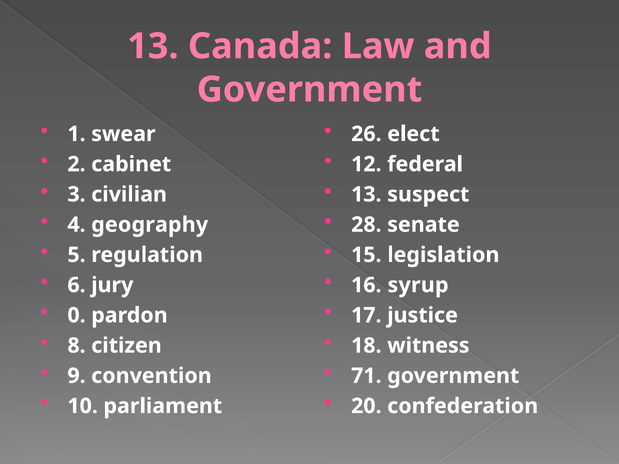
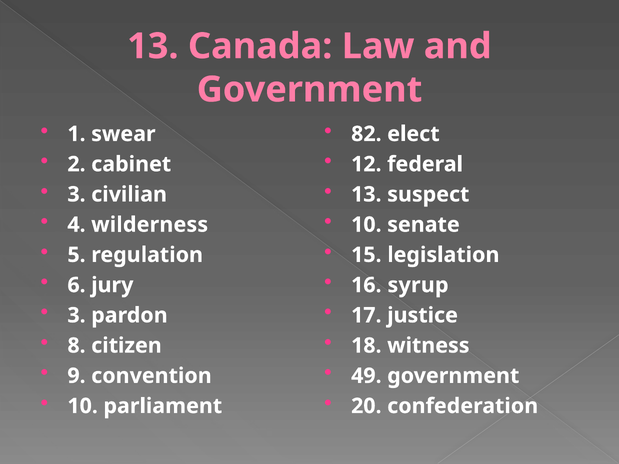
26: 26 -> 82 (366, 134)
geography: geography -> wilderness (150, 225)
28: 28 -> 10 (366, 225)
0: 0 -> 3 (77, 316)
71: 71 -> 49 (366, 376)
